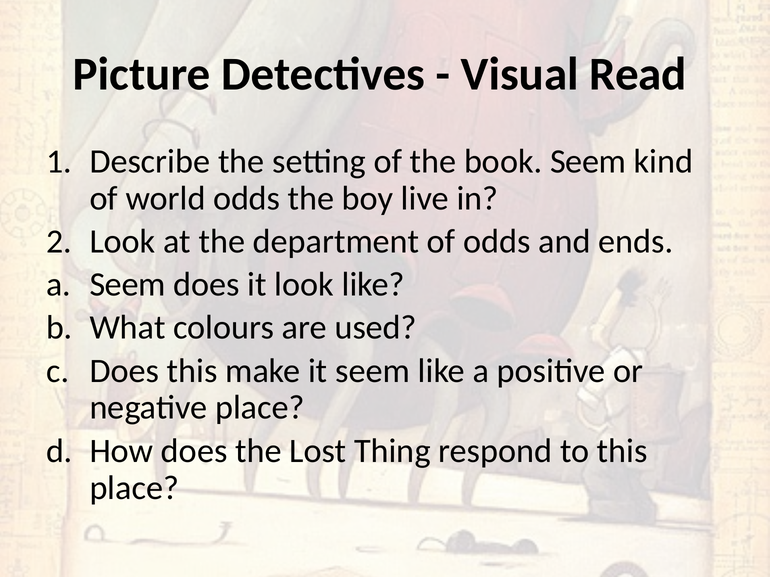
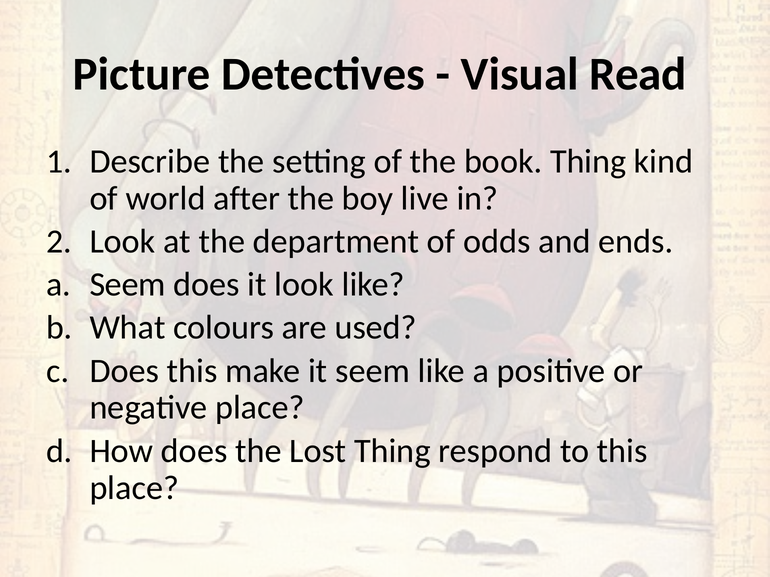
book Seem: Seem -> Thing (588, 162)
world odds: odds -> after (247, 199)
